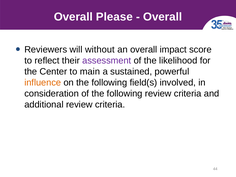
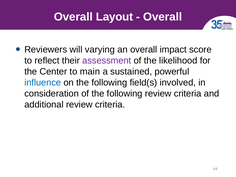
Please: Please -> Layout (114, 17)
without: without -> varying (100, 50)
influence colour: orange -> blue (43, 83)
